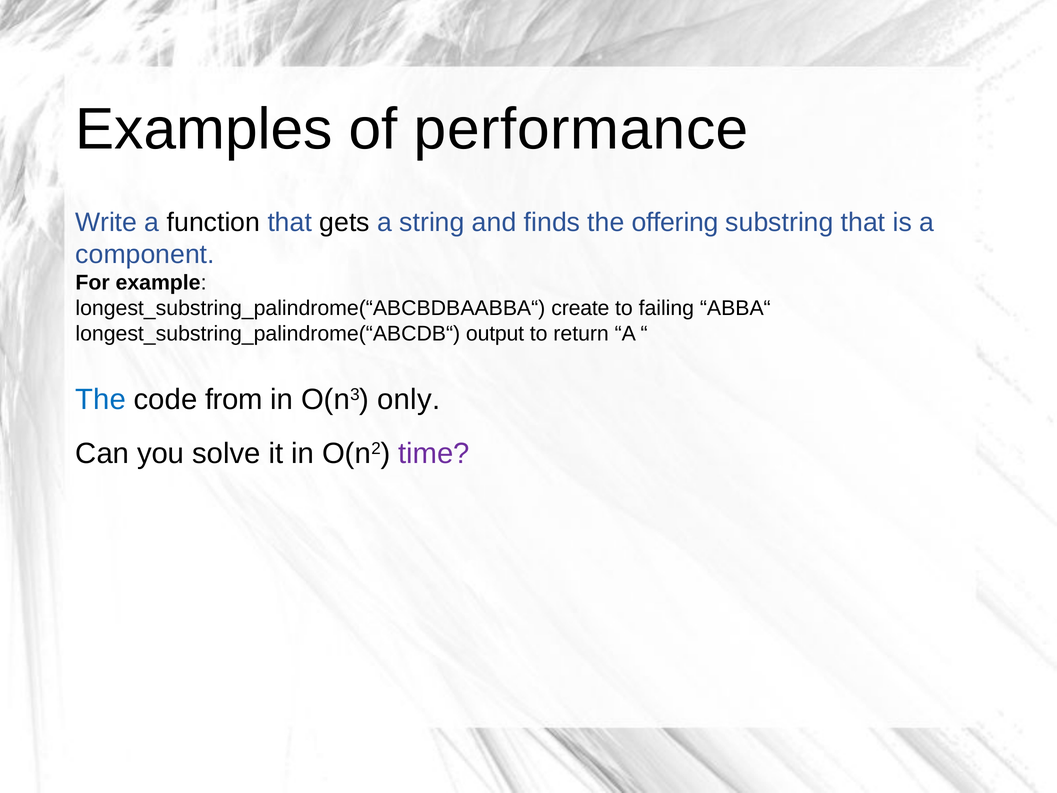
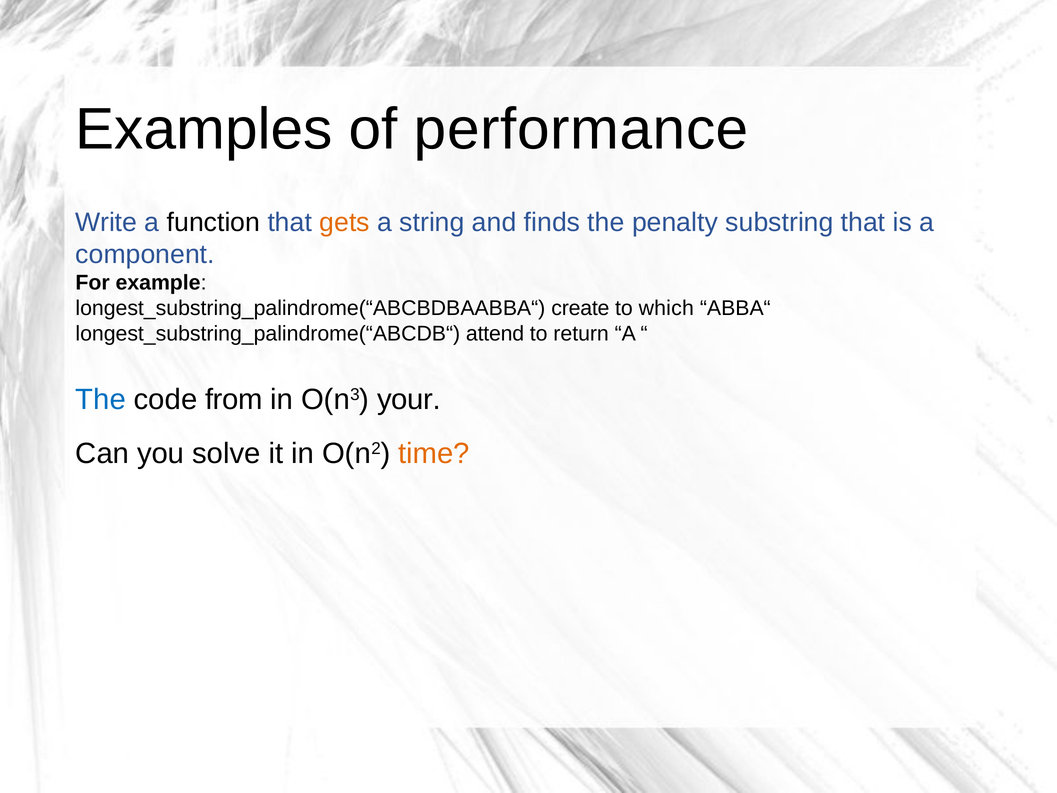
gets colour: black -> orange (345, 222)
offering: offering -> penalty (675, 222)
failing: failing -> which (666, 308)
output: output -> attend (495, 334)
only: only -> your (409, 399)
time colour: purple -> orange (434, 453)
